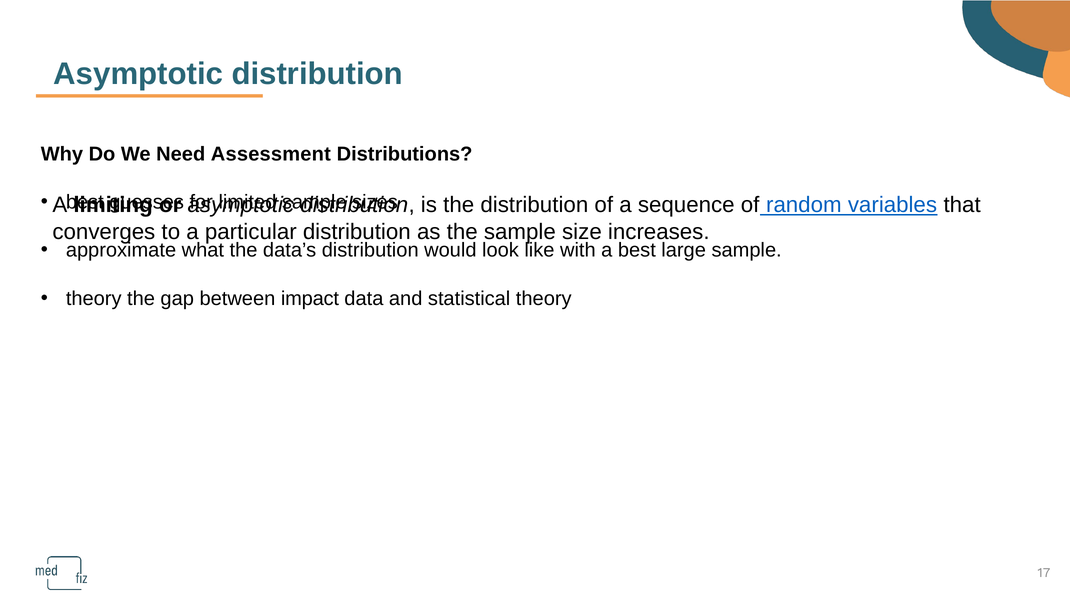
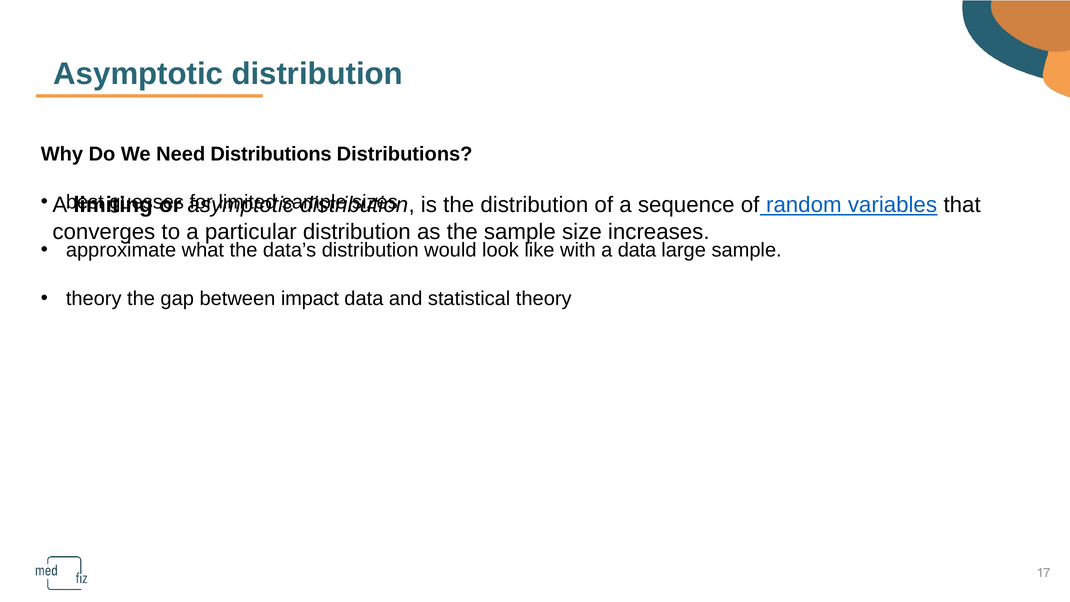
Need Assessment: Assessment -> Distributions (271, 154)
a best: best -> data (637, 250)
